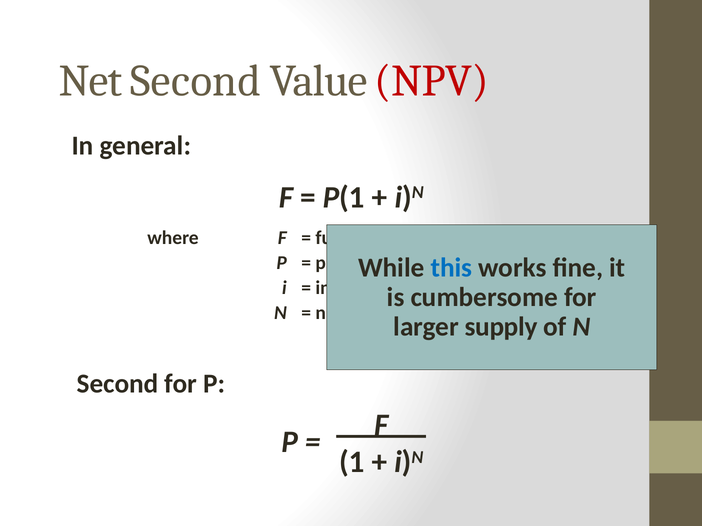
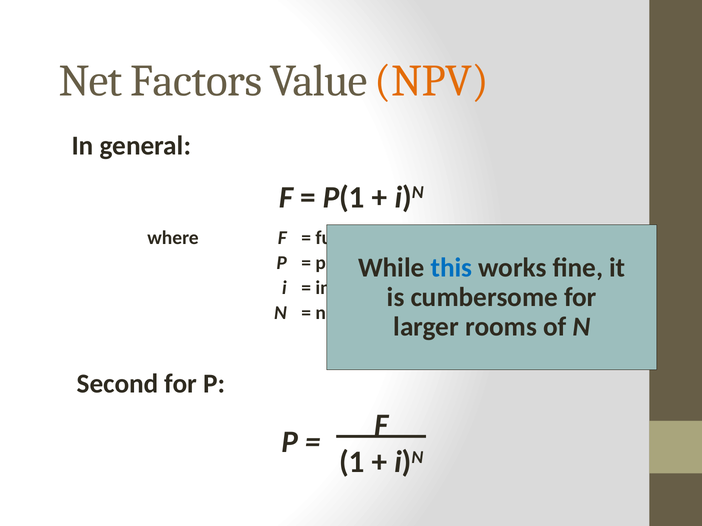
Net Second: Second -> Factors (196, 81)
NPV colour: red -> orange (431, 81)
supply: supply -> rooms (501, 327)
